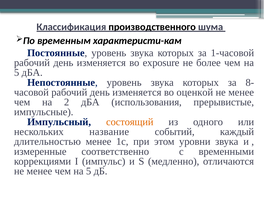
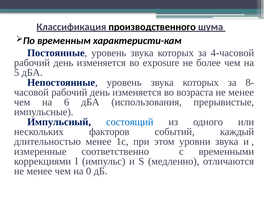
1-часовой: 1-часовой -> 4-часовой (232, 53)
оценкой: оценкой -> возраста (195, 92)
2: 2 -> 6 (67, 102)
состоящий colour: orange -> blue (130, 122)
название: название -> факторов (109, 132)
менее чем на 5: 5 -> 0 (89, 171)
